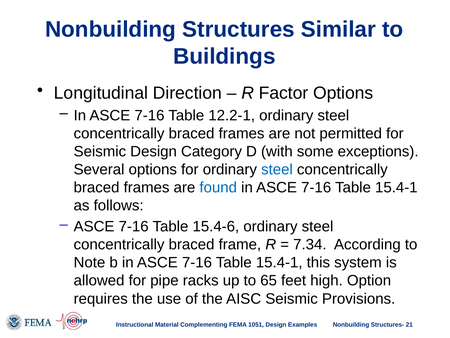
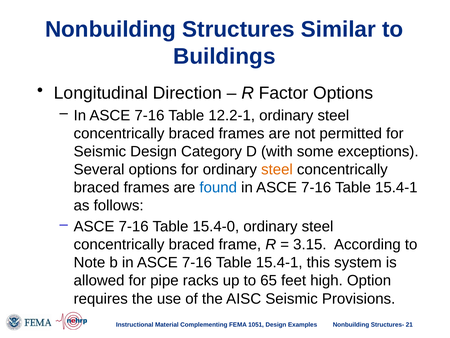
steel colour: blue -> orange (277, 169)
15.4-6: 15.4-6 -> 15.4-0 (216, 226)
7.34: 7.34 -> 3.15 (310, 244)
